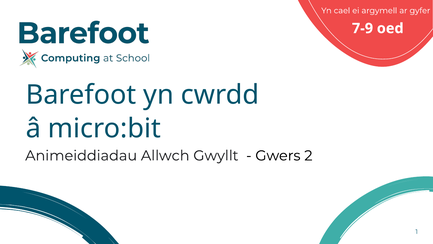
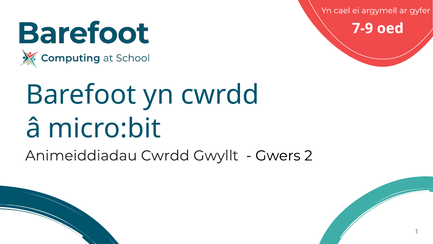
Animeiddiadau Allwch: Allwch -> Cwrdd (165, 155)
